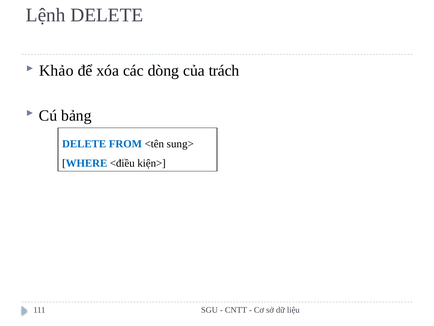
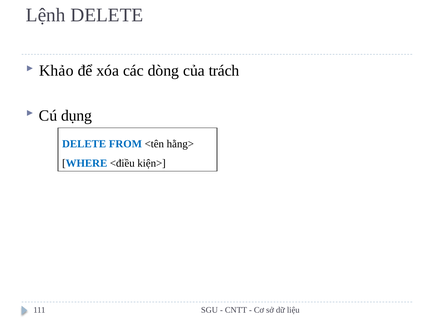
bảng: bảng -> dụng (76, 115)
sung>: sung> -> hằng> (180, 144)
